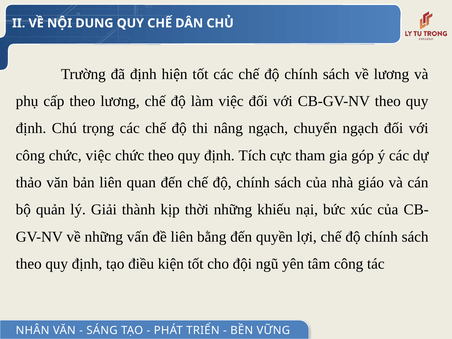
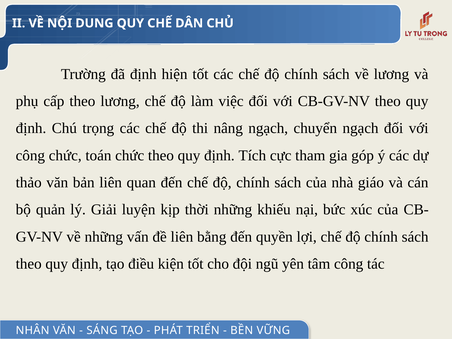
chức việc: việc -> toán (98, 155)
thành: thành -> luyện (139, 210)
